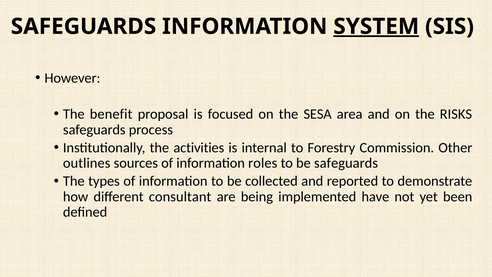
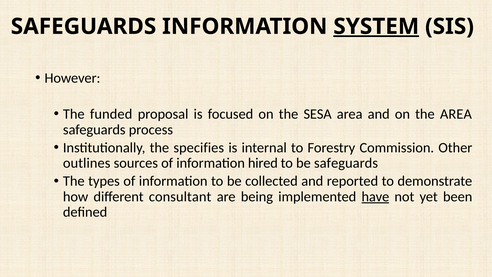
benefit: benefit -> funded (111, 114)
the RISKS: RISKS -> AREA (456, 114)
activities: activities -> specifies (199, 148)
roles: roles -> hired (263, 163)
have underline: none -> present (375, 196)
